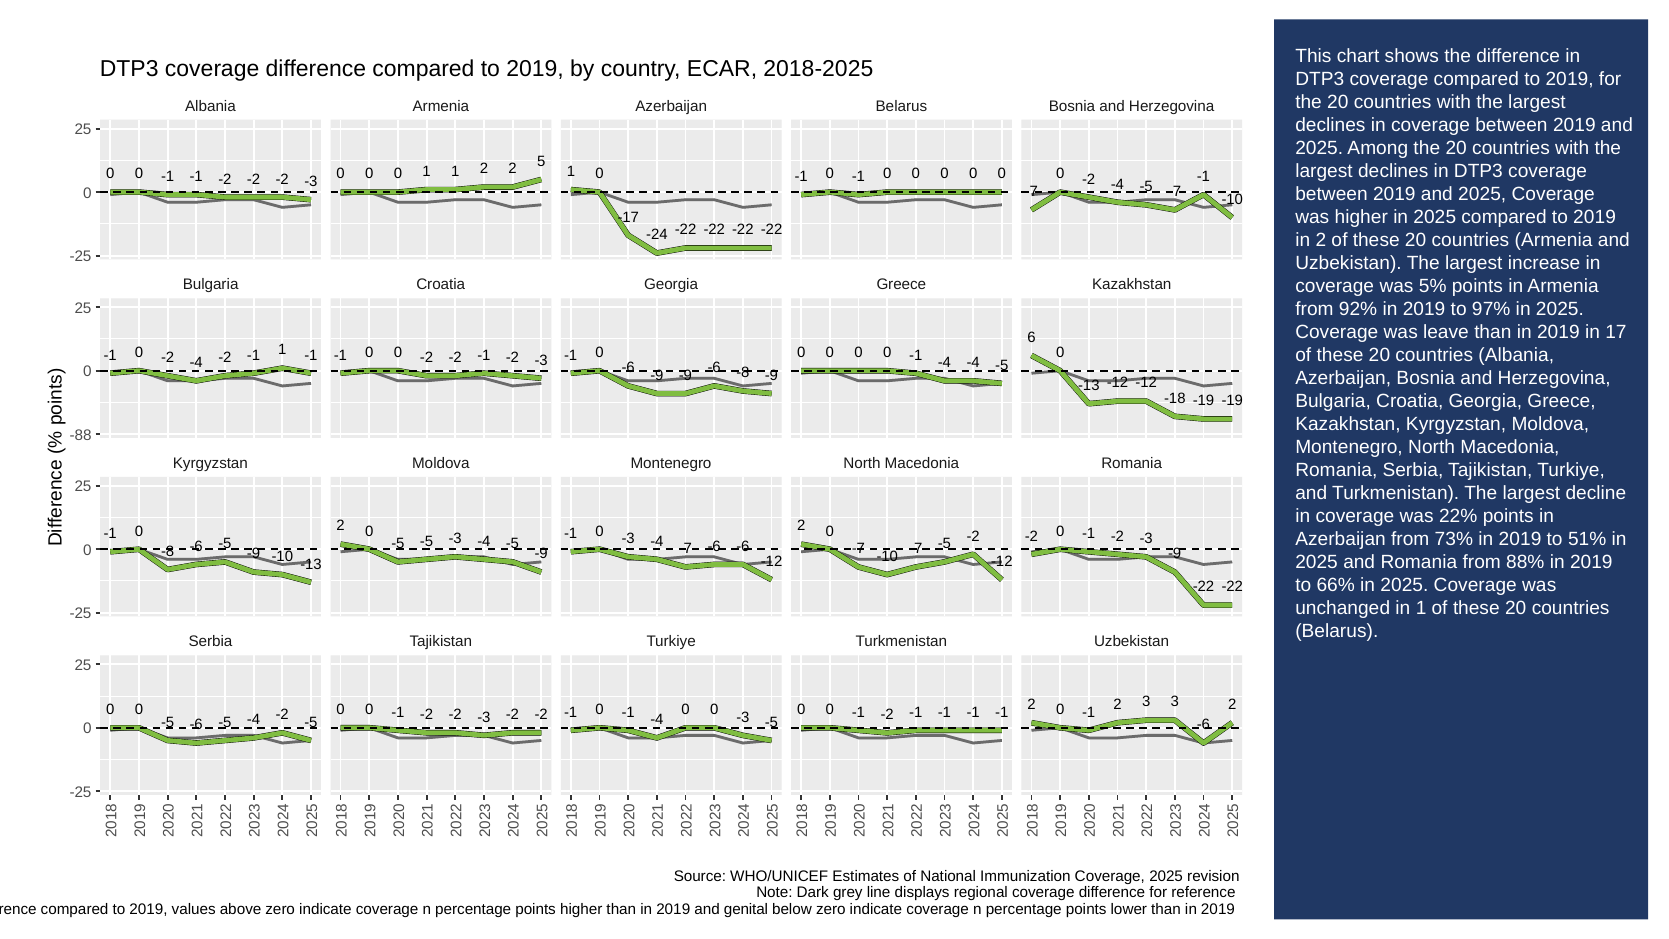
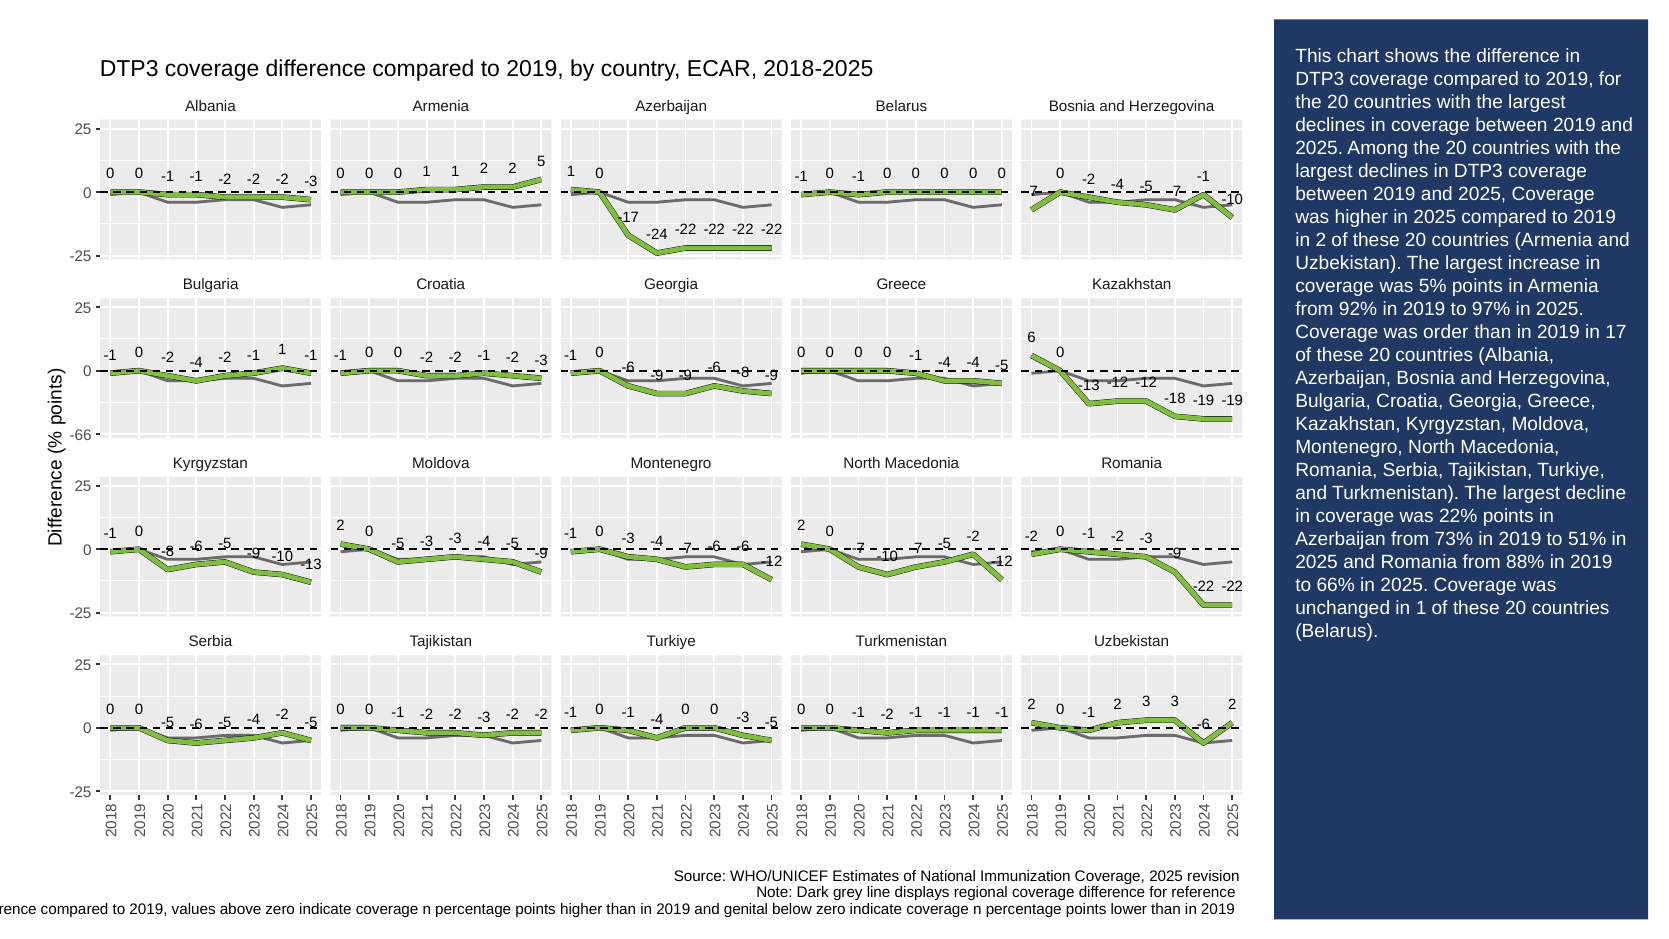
leave: leave -> order (1446, 332)
-88: -88 -> -66 (81, 435)
-5 -5: -5 -> -3 (427, 541)
